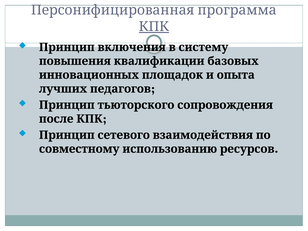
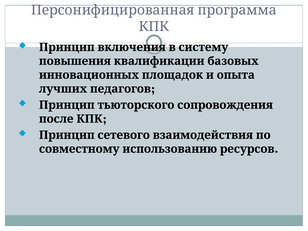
КПК underline: present -> none (154, 27)
